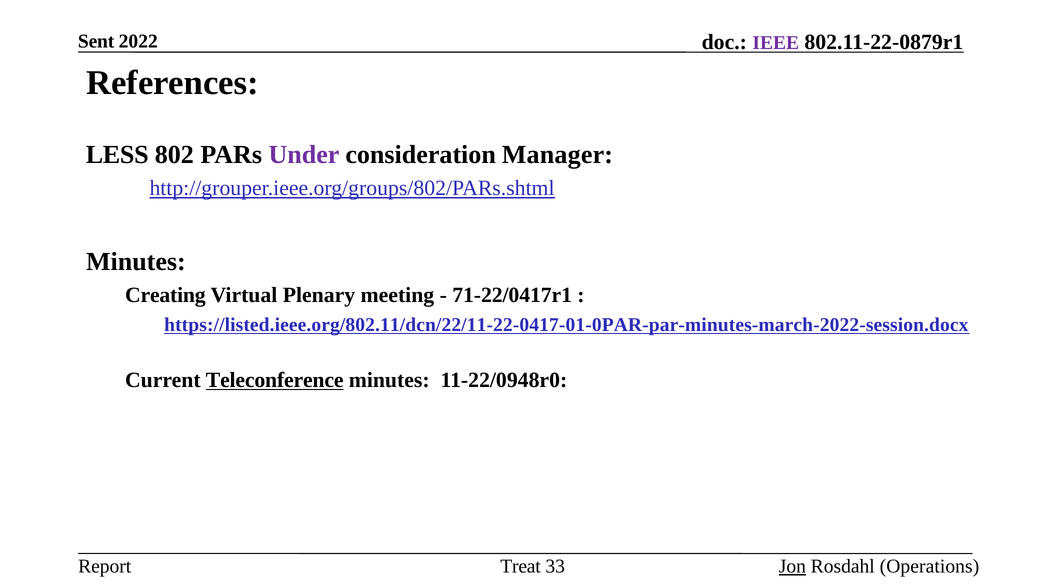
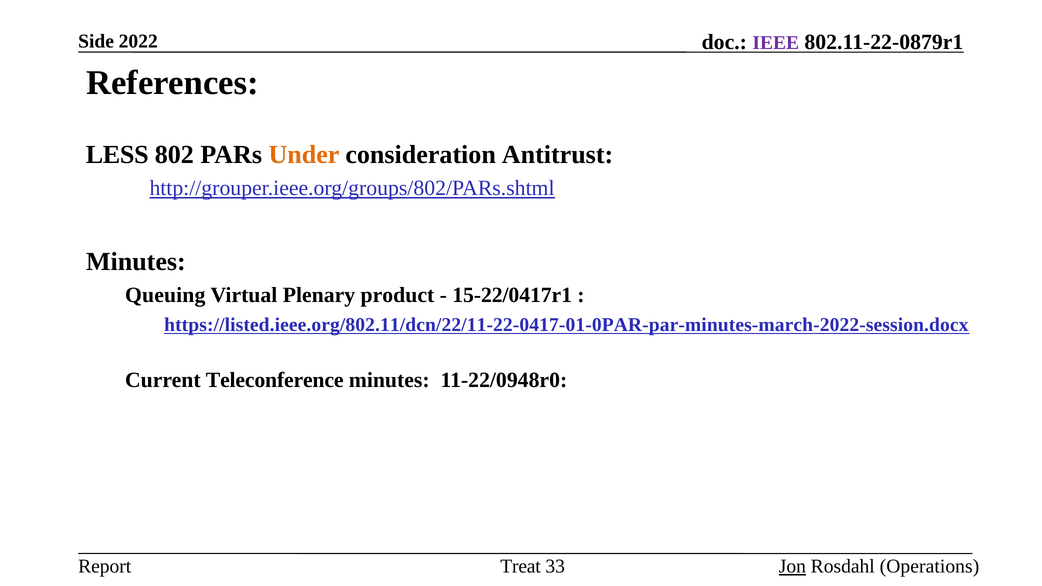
Sent: Sent -> Side (96, 41)
Under colour: purple -> orange (304, 154)
Manager: Manager -> Antitrust (558, 154)
Creating: Creating -> Queuing (165, 295)
meeting: meeting -> product (397, 295)
71-22/0417r1: 71-22/0417r1 -> 15-22/0417r1 (512, 295)
Teleconference underline: present -> none (275, 380)
